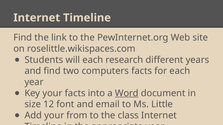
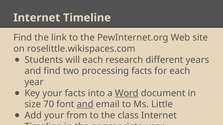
computers: computers -> processing (105, 71)
12: 12 -> 70 (49, 105)
and underline: none -> present (85, 105)
